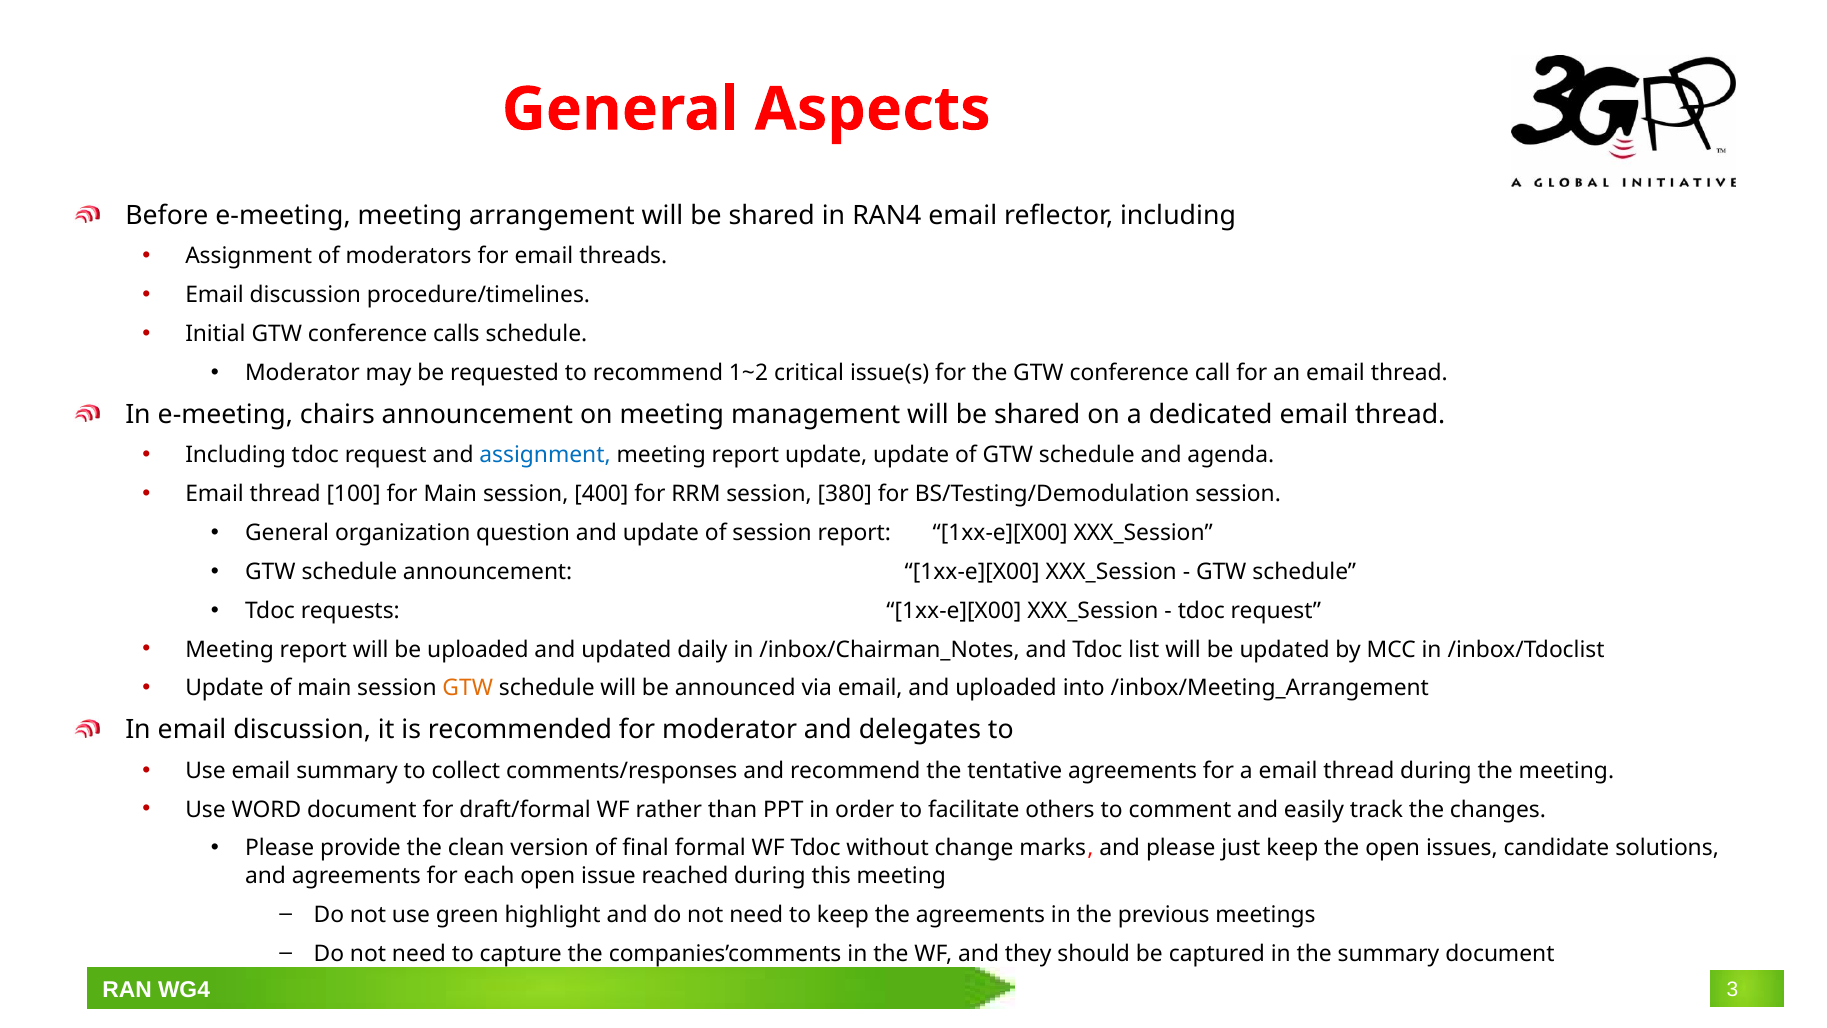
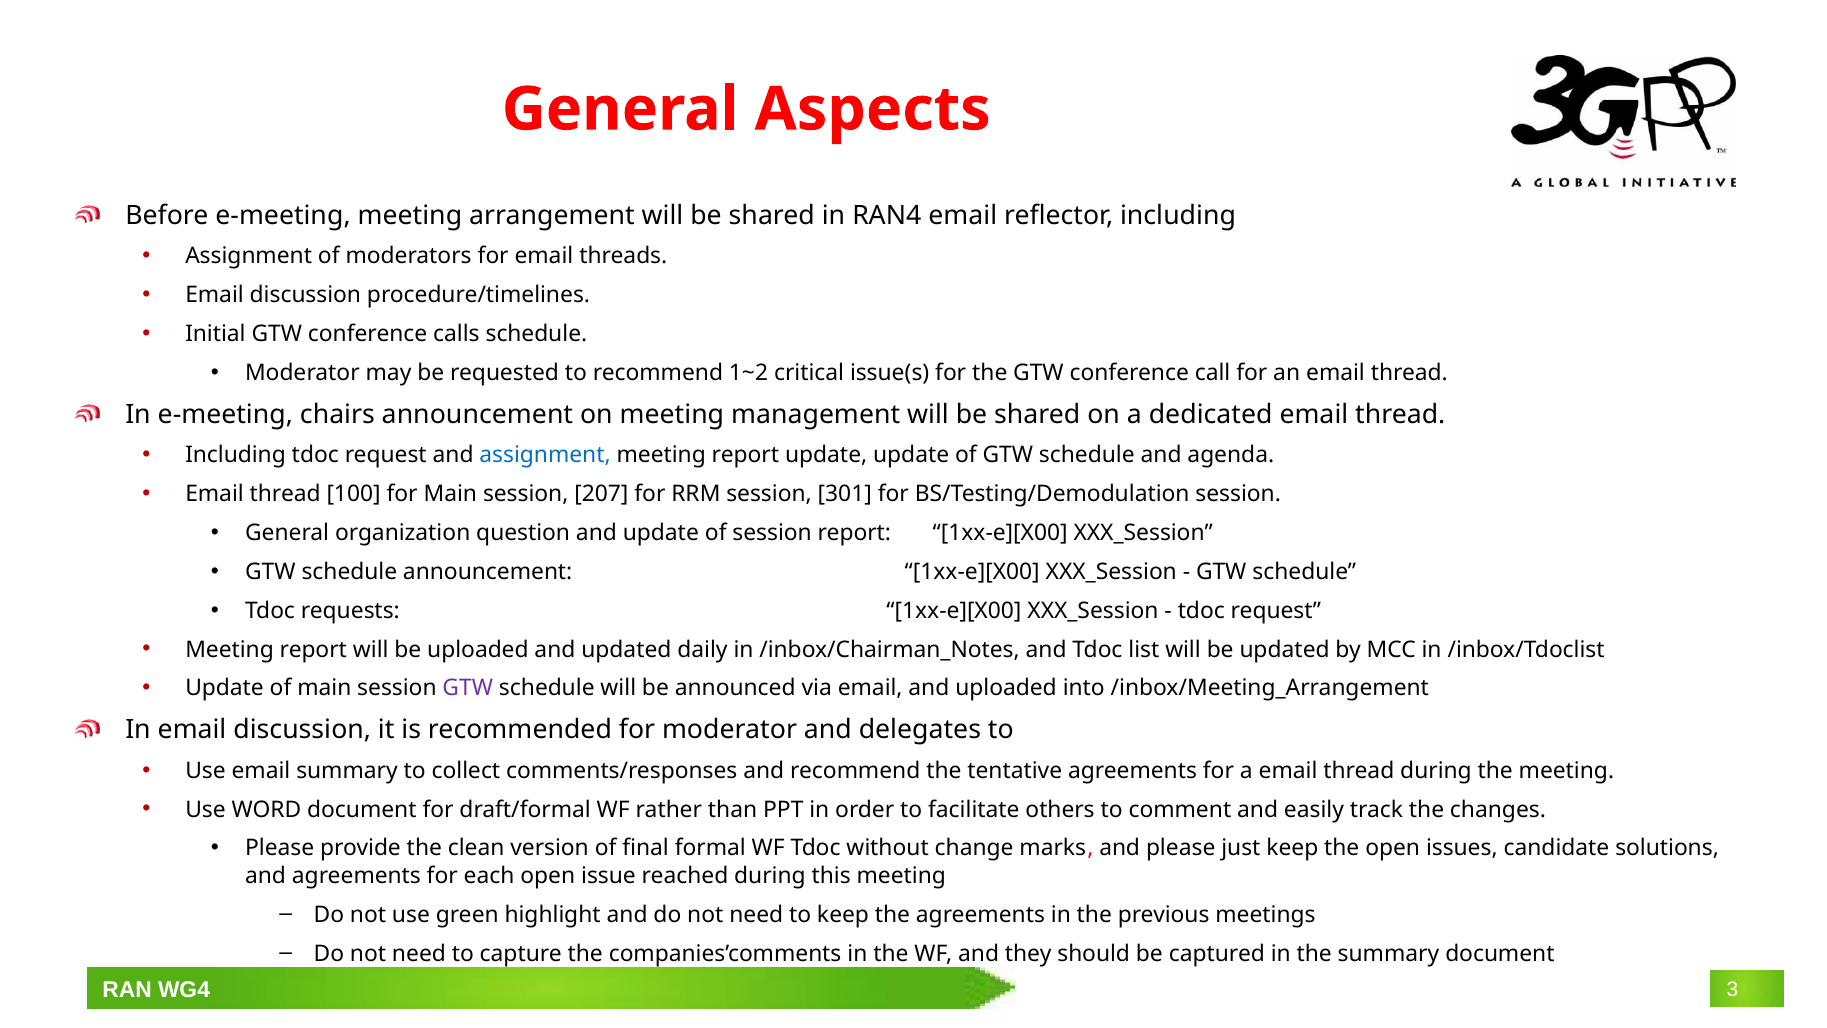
400: 400 -> 207 (601, 494)
380: 380 -> 301 (845, 494)
GTW colour: orange -> purple (468, 688)
